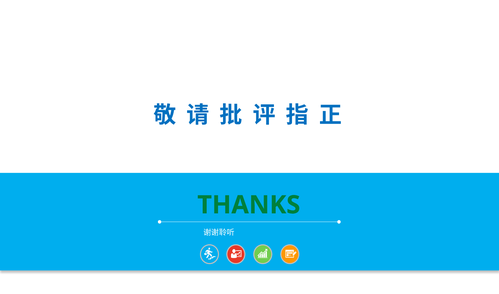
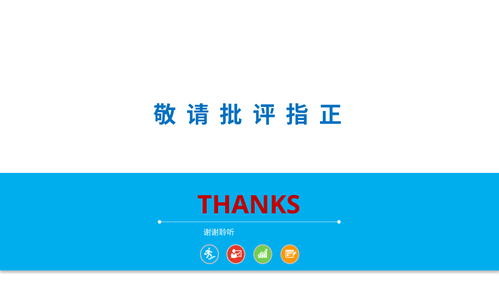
THANKS colour: green -> red (249, 205)
